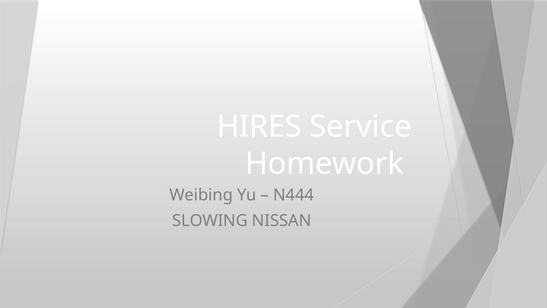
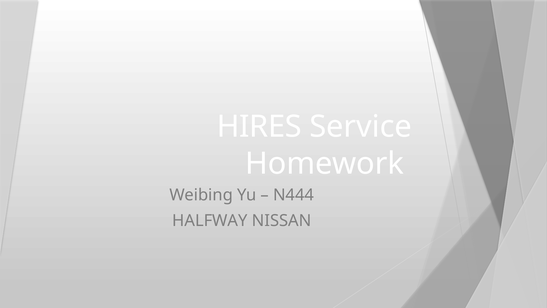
SLOWING: SLOWING -> HALFWAY (210, 220)
